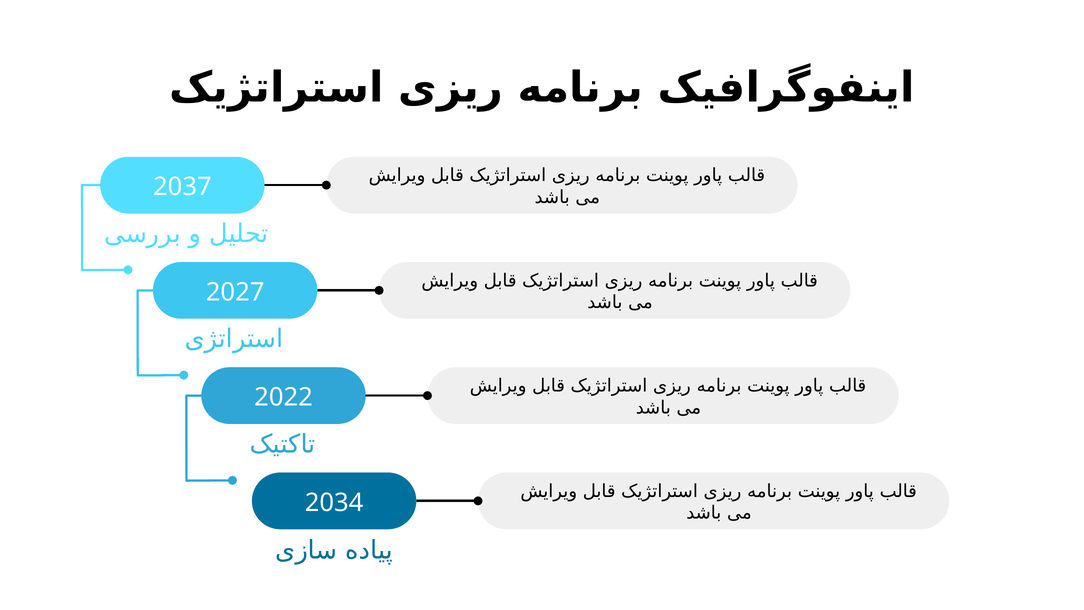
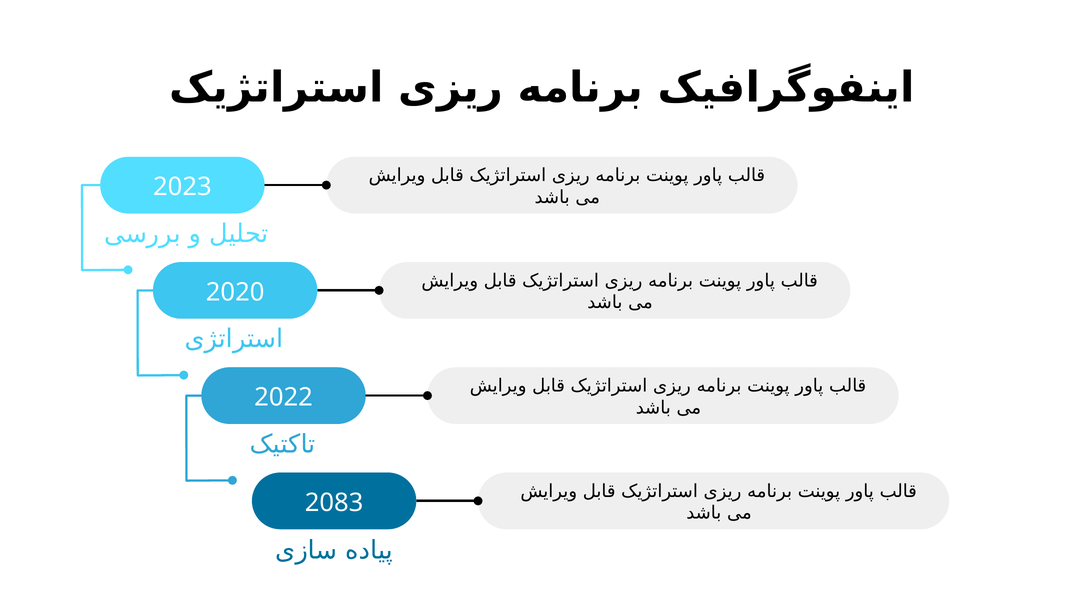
2037: 2037 -> 2023 (182, 187)
2027: 2027 -> 2020 (235, 292)
2034: 2034 -> 2083 (334, 502)
